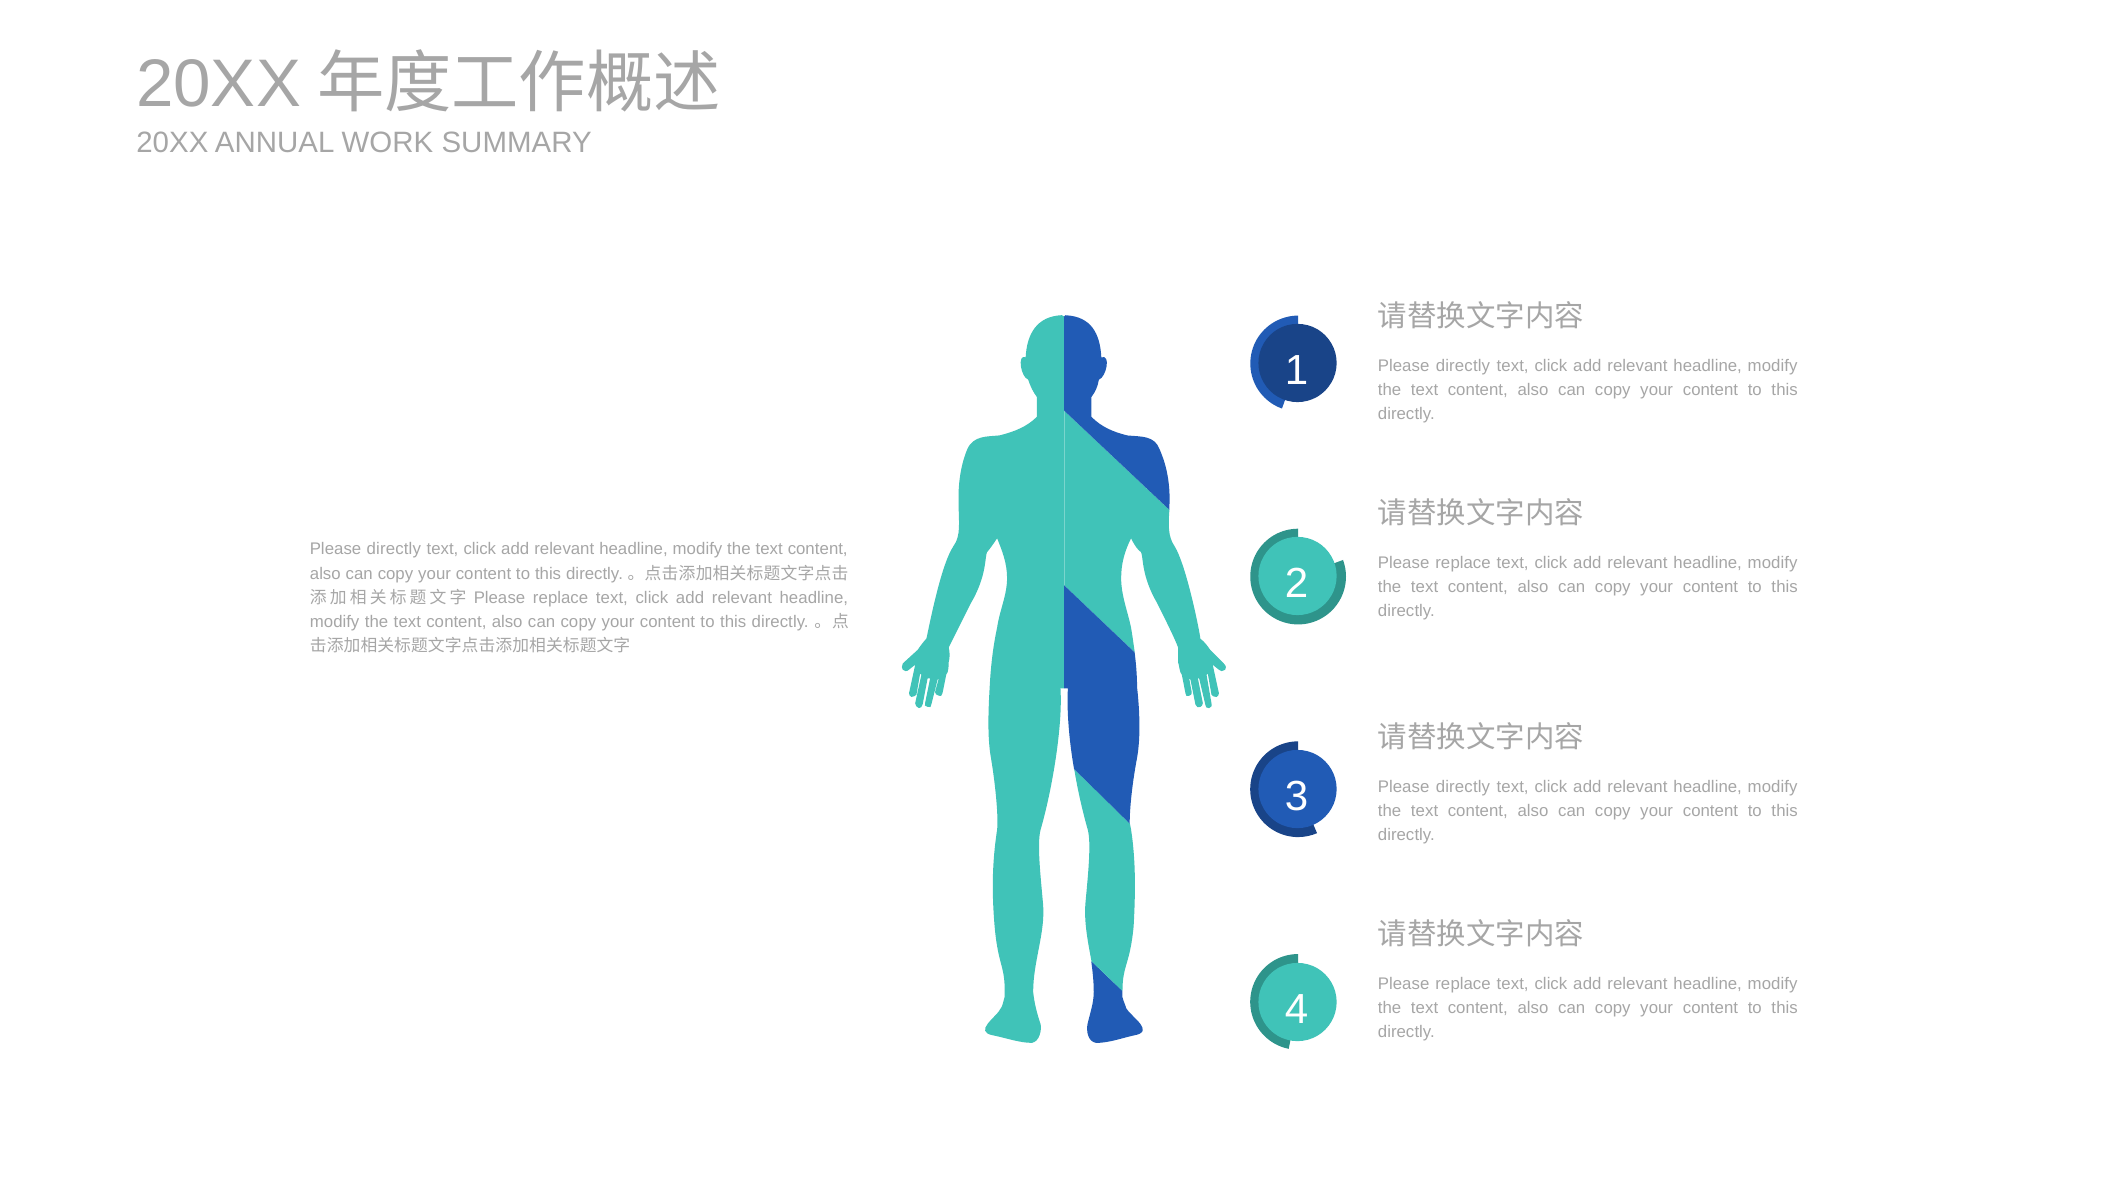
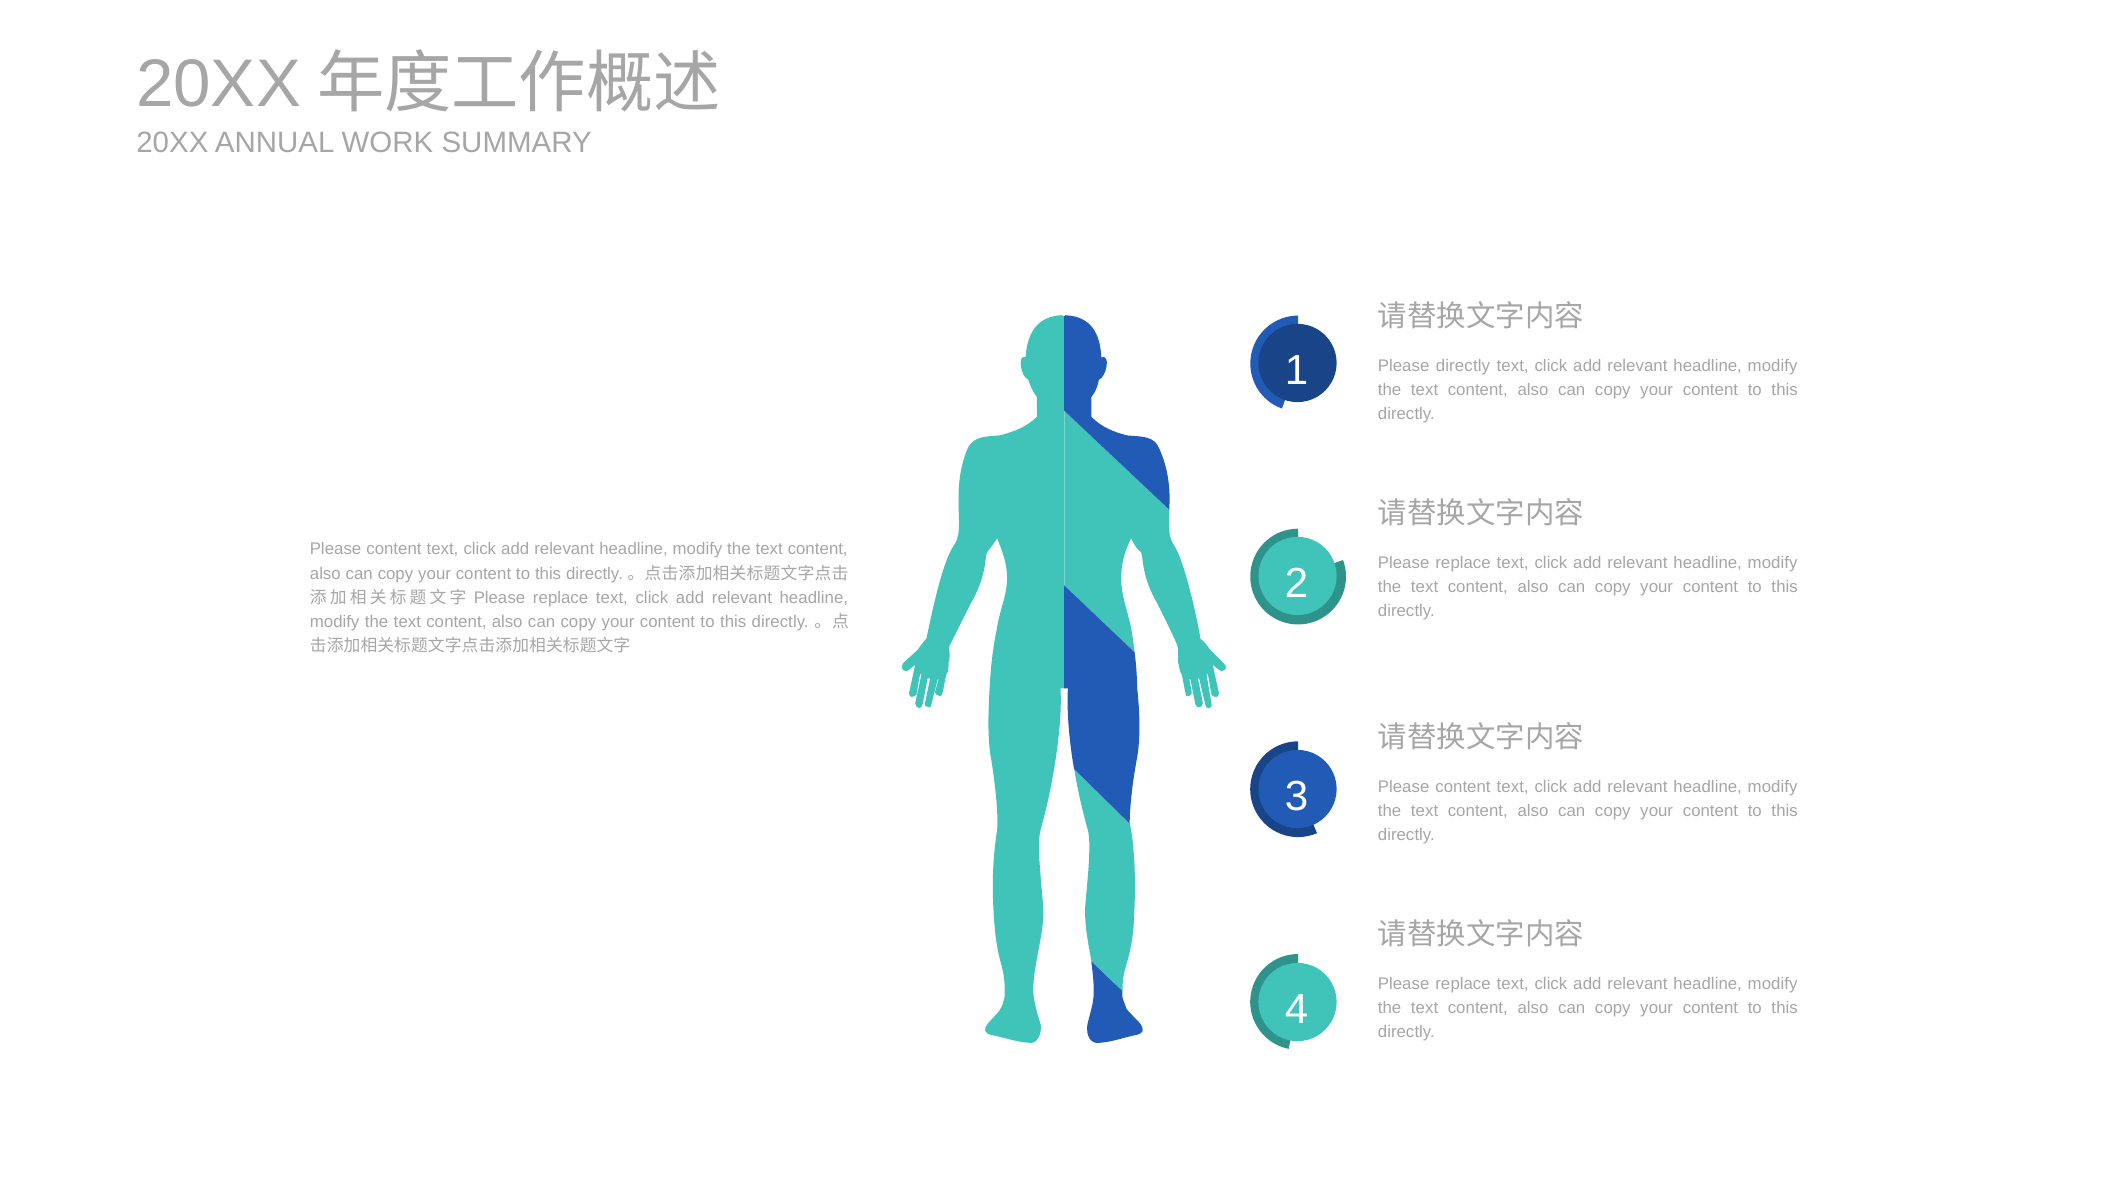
directly: directly -> content (394, 549)
directly: directly -> content (1463, 786)
